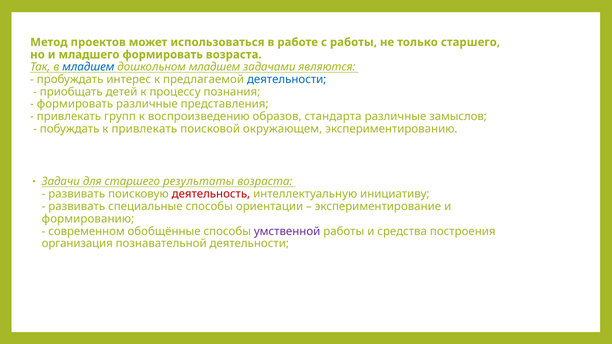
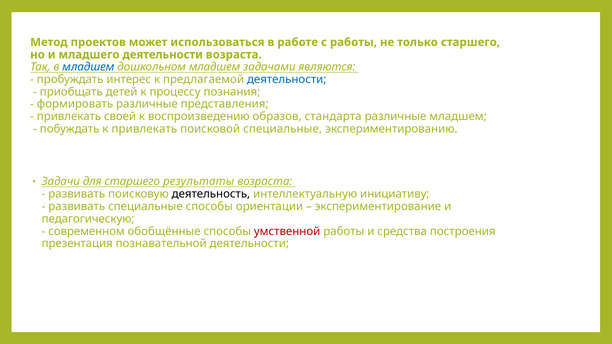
младшего формировать: формировать -> деятельности (163, 55)
групп: групп -> своей (120, 117)
различные замыслов: замыслов -> младшем (458, 117)
поисковой окружающем: окружающем -> специальные (283, 129)
деятельность colour: red -> black (211, 194)
формированию: формированию -> педагогическую (88, 219)
умственной colour: purple -> red (287, 231)
организация: организация -> презентация (77, 244)
